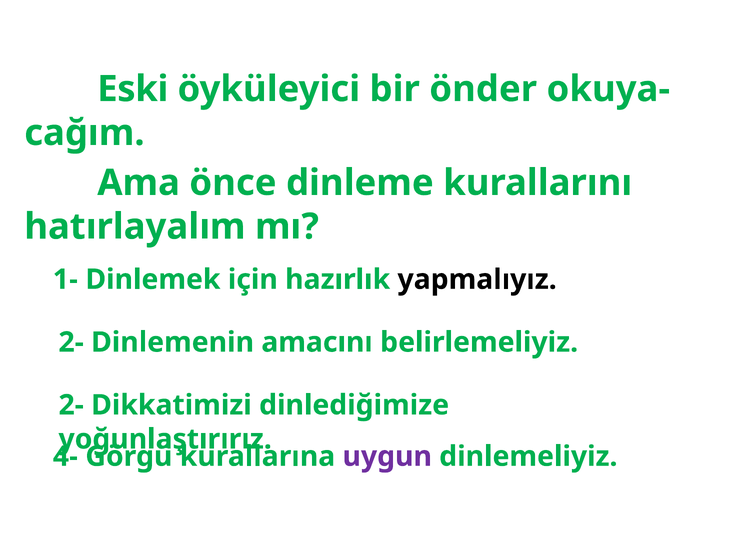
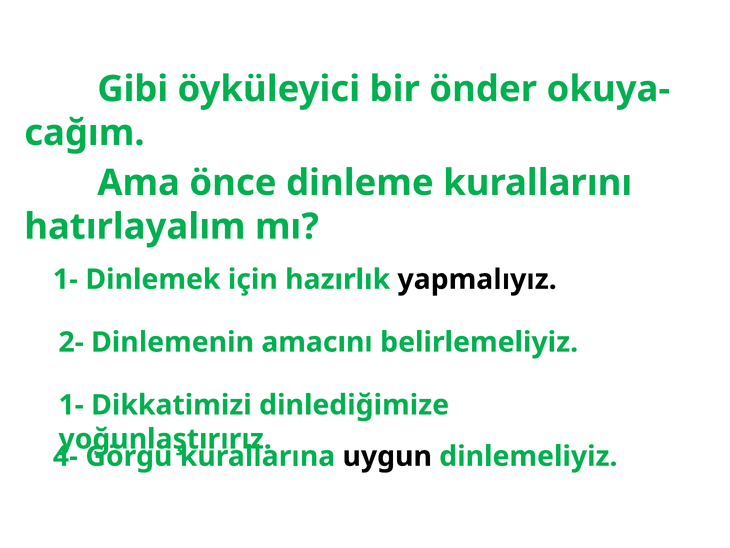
Eski: Eski -> Gibi (133, 89)
2-: 2- -> 1- (71, 405)
uygun colour: purple -> black (387, 456)
